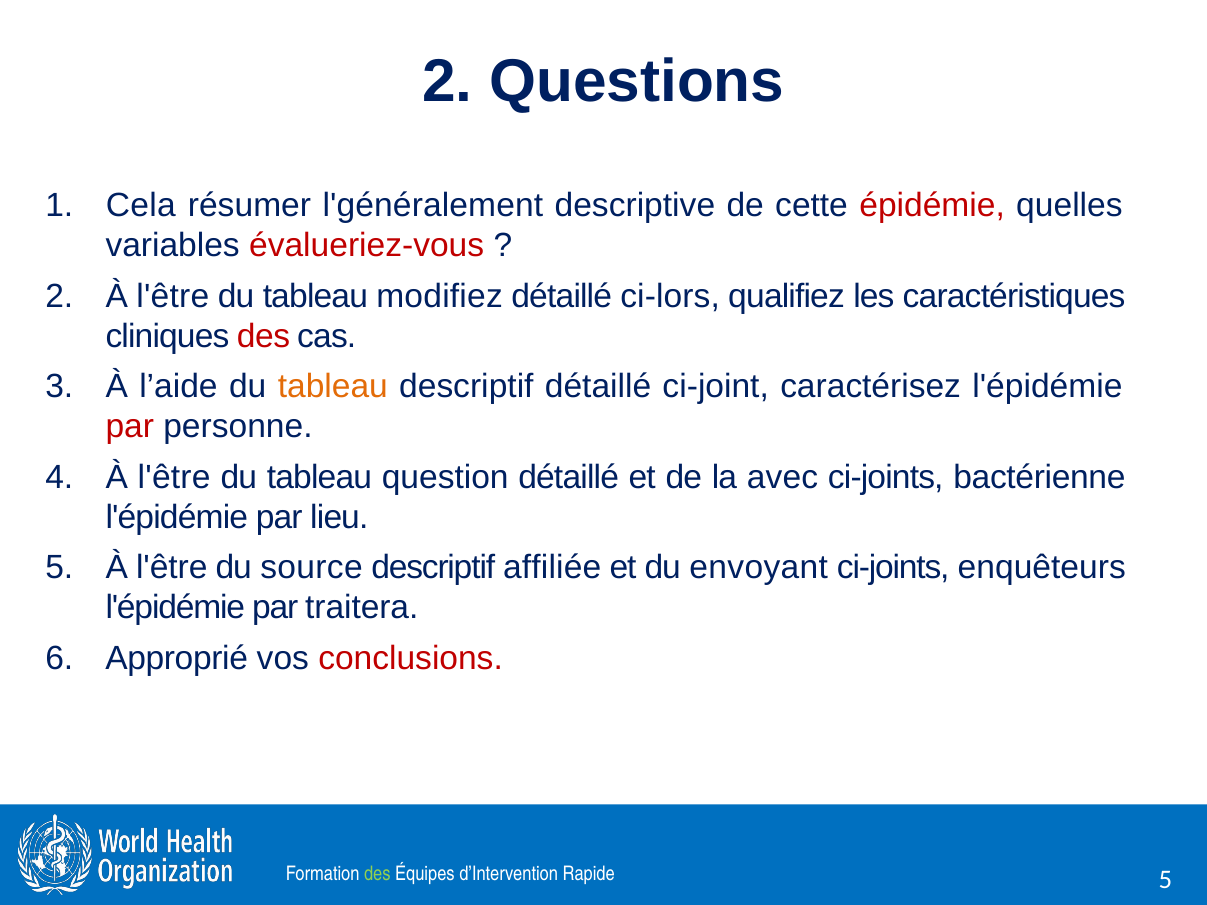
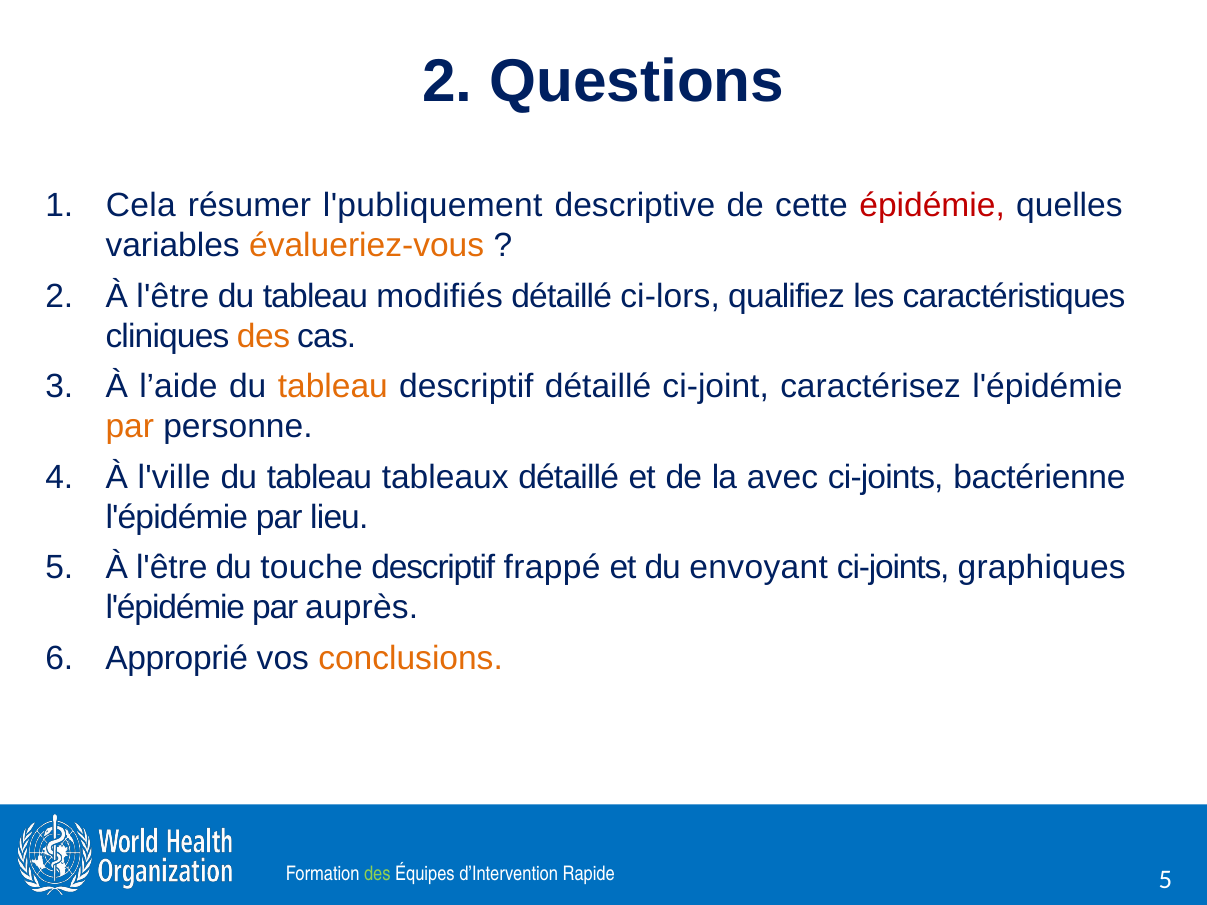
l'généralement: l'généralement -> l'publiquement (433, 205)
évalueriez-vous colour: red -> orange (367, 246)
modifiez: modifiez -> modifiés (440, 296)
des colour: red -> orange (263, 336)
par colour: red -> orange (130, 427)
l'être: l'être -> l'ville (174, 477)
question: question -> tableaux (445, 477)
source: source -> touche (311, 568)
affiliée: affiliée -> frappé (552, 568)
enquêteurs: enquêteurs -> graphiques (1042, 568)
traitera: traitera -> auprès (362, 608)
conclusions colour: red -> orange (411, 658)
